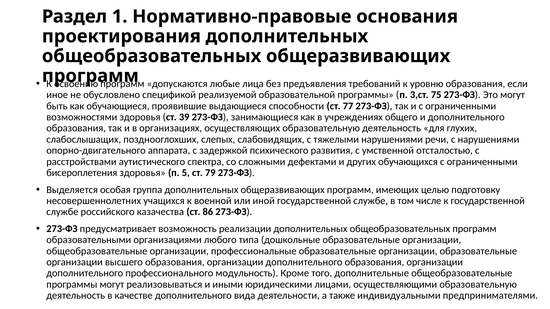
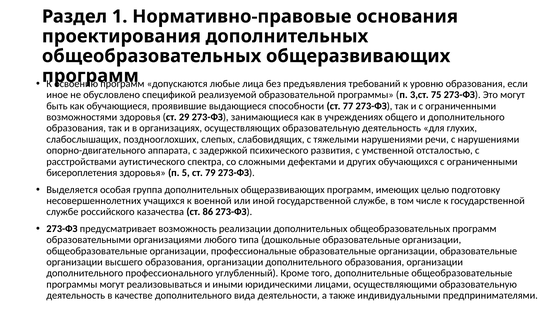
39: 39 -> 29 (184, 117)
модульность: модульность -> углубленный (247, 274)
